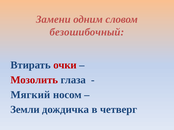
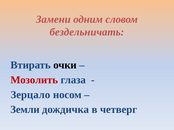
безошибочный: безошибочный -> бездельничать (87, 32)
очки colour: red -> black (65, 65)
Мягкий: Мягкий -> Зерцало (30, 95)
